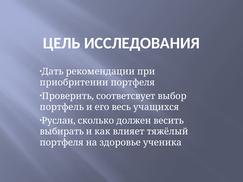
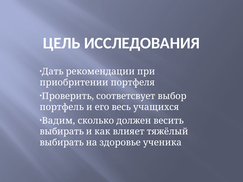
Руслан: Руслан -> Вадим (59, 121)
портфеля: портфеля -> выбирать (62, 143)
